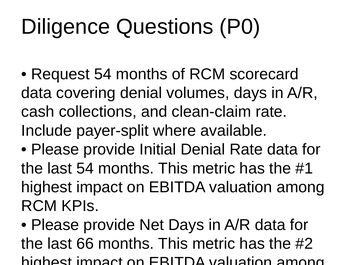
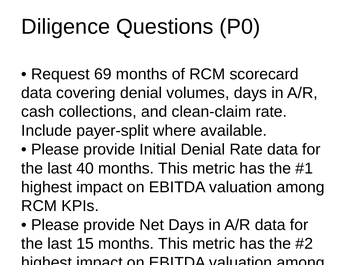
Request 54: 54 -> 69 (103, 74)
last 54: 54 -> 40 (85, 169)
66: 66 -> 15 (85, 244)
